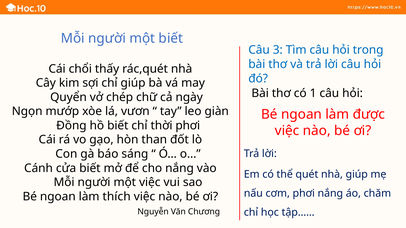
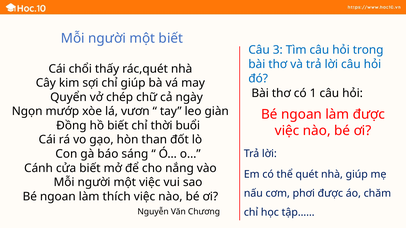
thời phơi: phơi -> buổi (188, 126)
phơi nắng: nắng -> được (330, 194)
